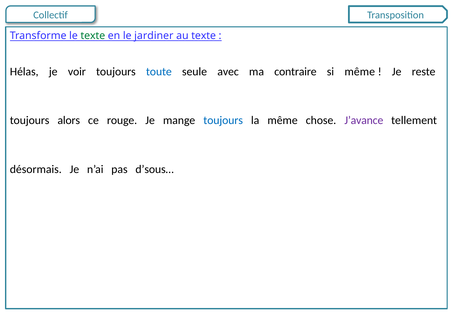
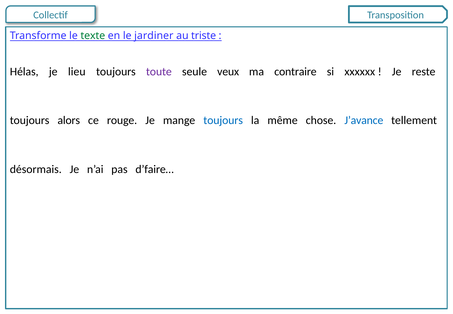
au texte: texte -> triste (204, 36)
voir: voir -> lieu (77, 71)
toute colour: blue -> purple (159, 71)
avec: avec -> veux (228, 71)
si même: même -> xxxxxx (360, 71)
J’avance colour: purple -> blue (364, 120)
d’sous…: d’sous… -> d’faire… (155, 169)
